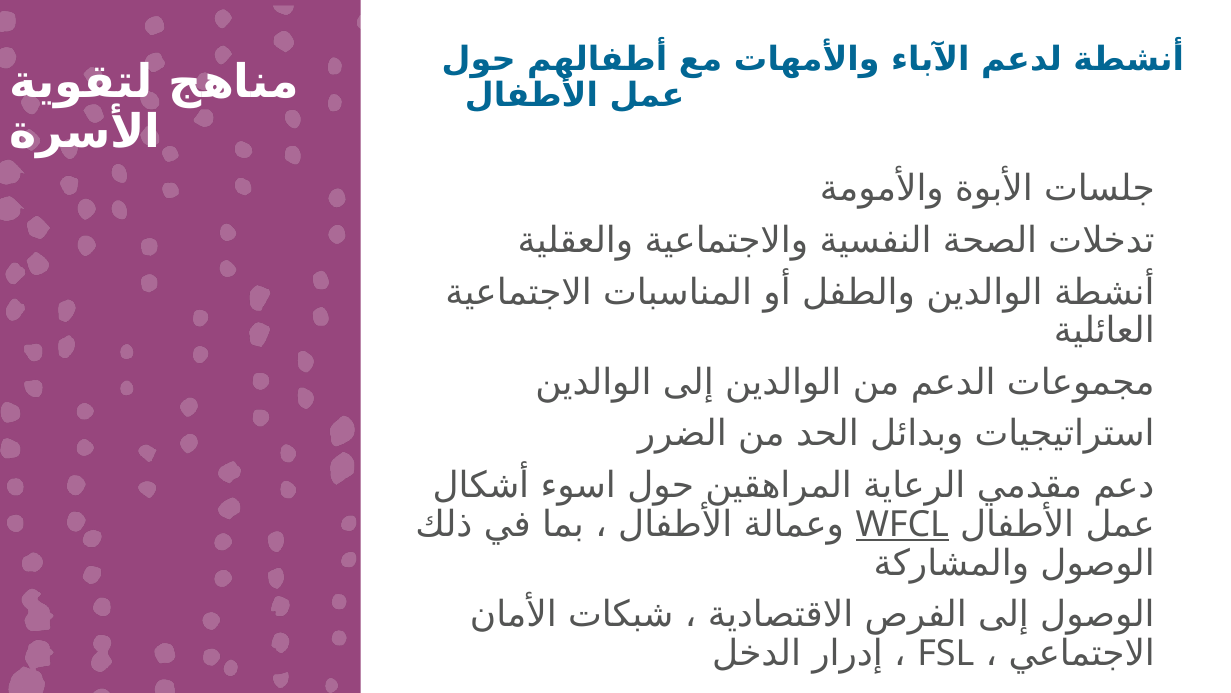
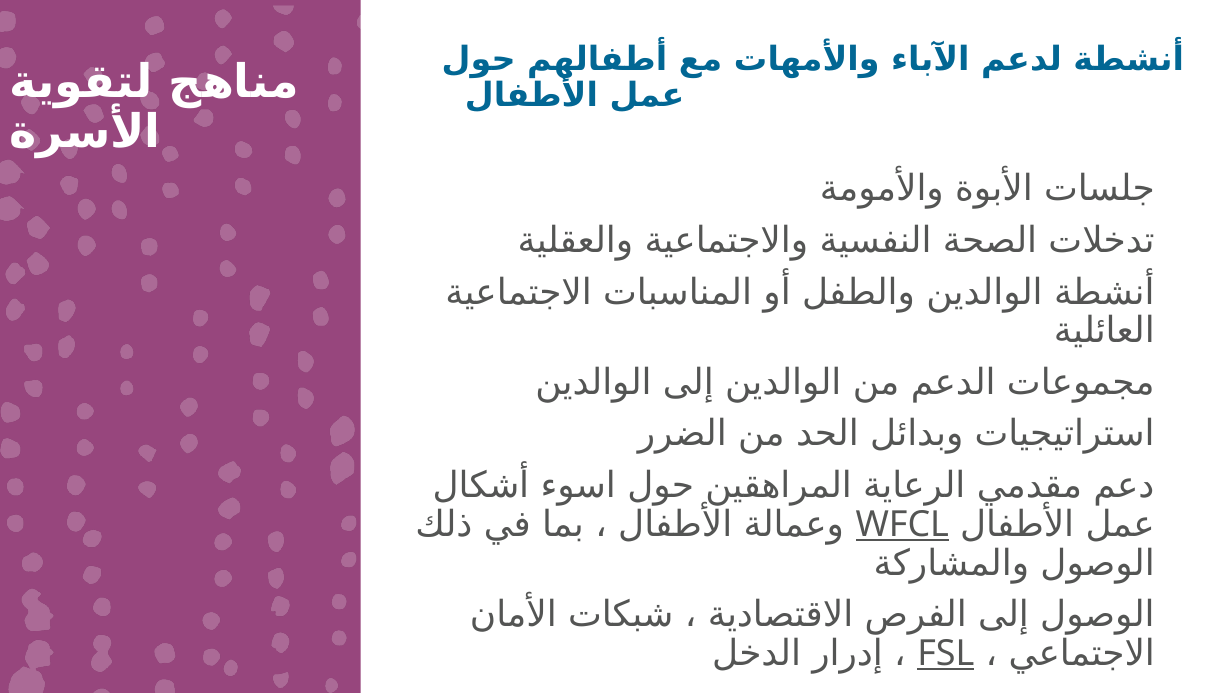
FSL underline: none -> present (946, 653)
